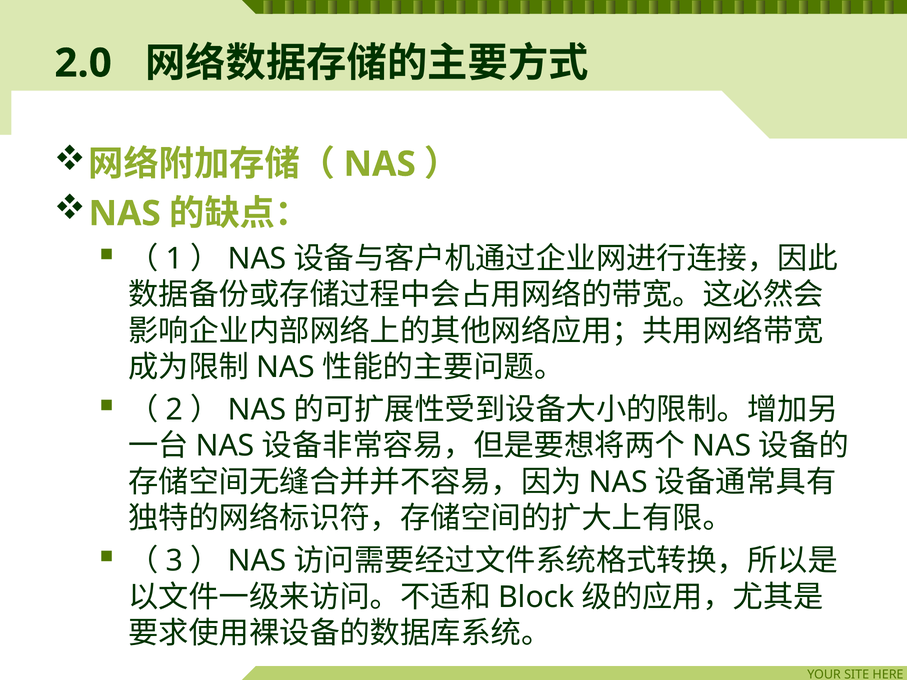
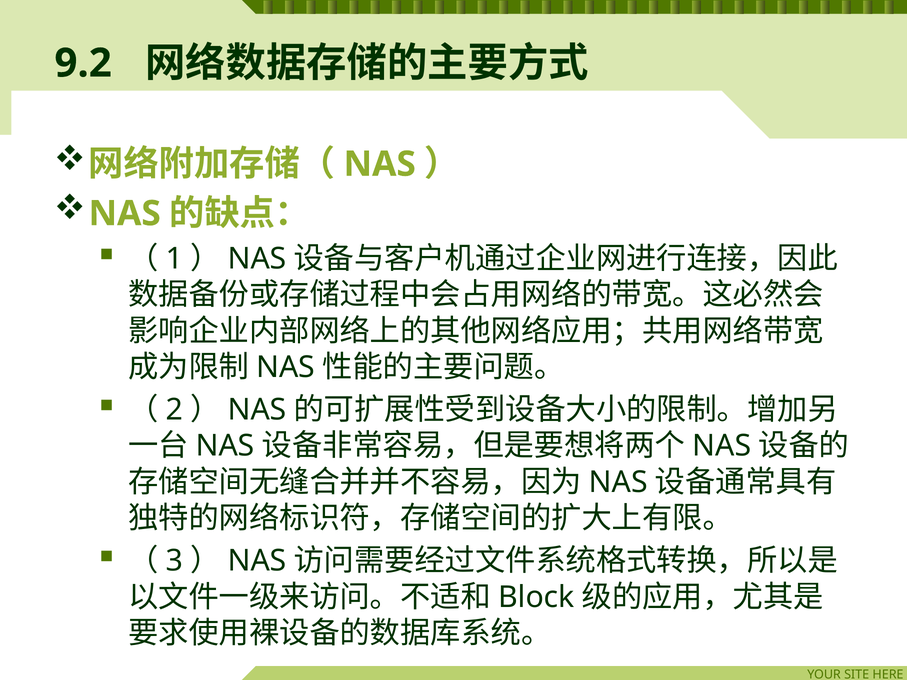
2.0: 2.0 -> 9.2 (83, 63)
